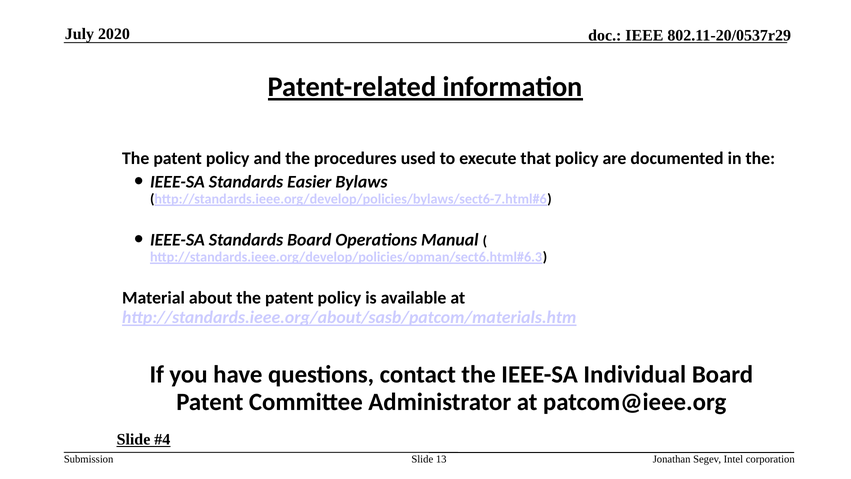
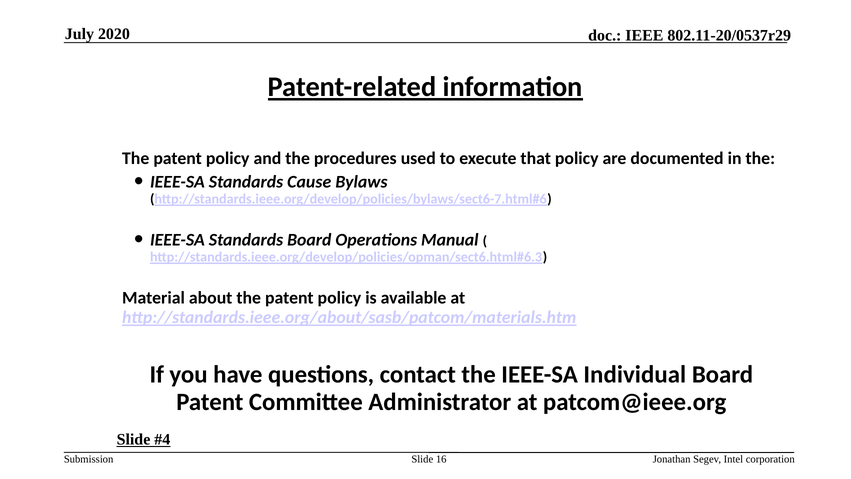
Easier: Easier -> Cause (309, 182)
13: 13 -> 16 (441, 459)
